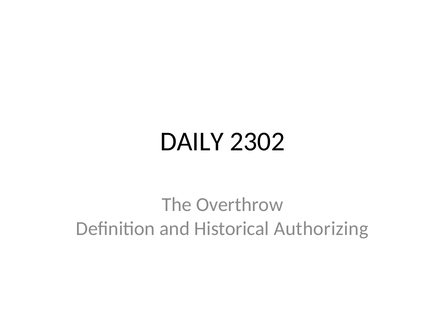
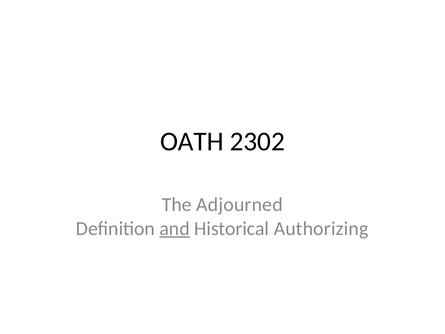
DAILY: DAILY -> OATH (192, 141)
Overthrow: Overthrow -> Adjourned (240, 205)
and underline: none -> present (175, 228)
